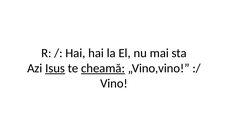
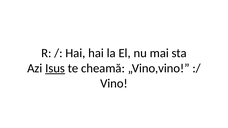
cheamă underline: present -> none (103, 68)
